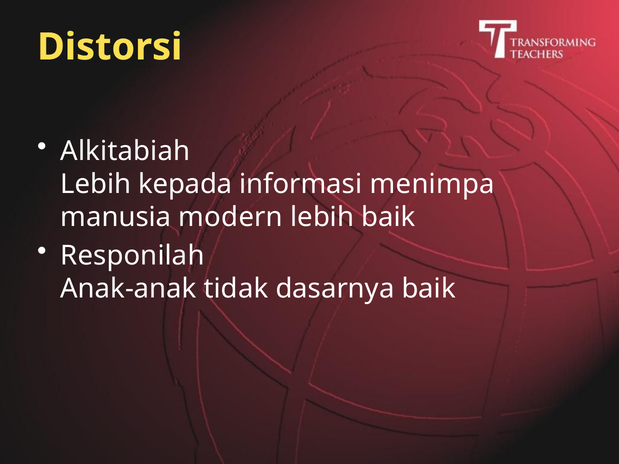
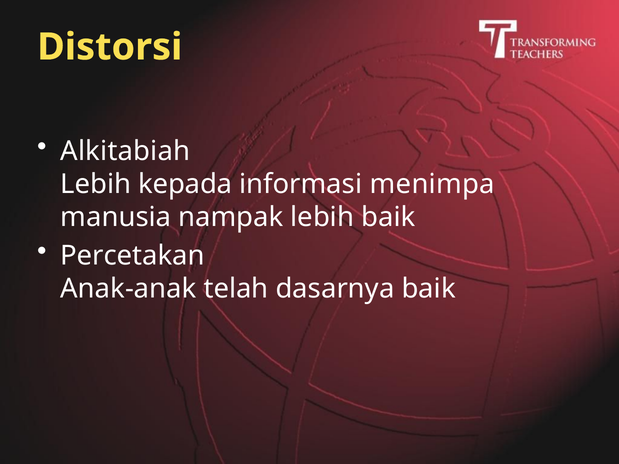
modern: modern -> nampak (231, 217)
Responilah: Responilah -> Percetakan (133, 256)
tidak: tidak -> telah (236, 289)
